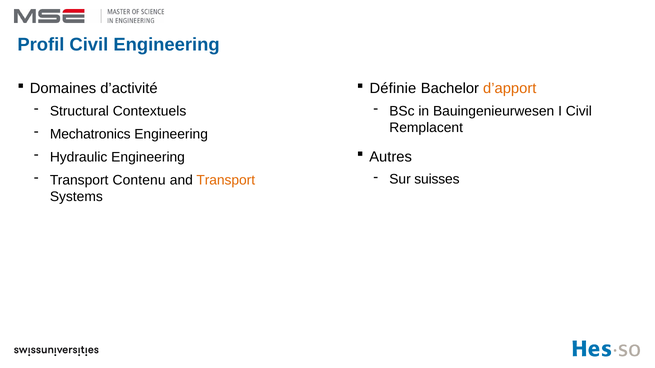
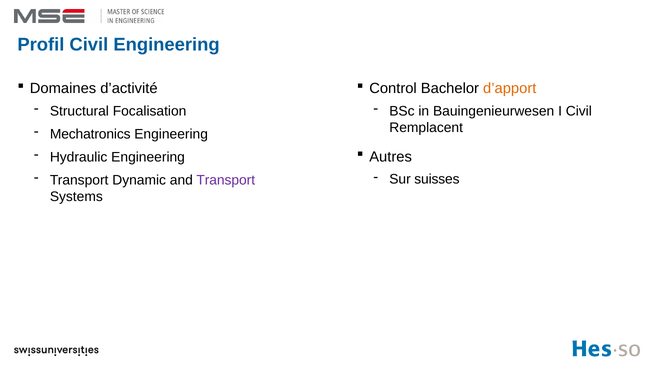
Définie: Définie -> Control (393, 89)
Contextuels: Contextuels -> Focalisation (150, 111)
Contenu: Contenu -> Dynamic (139, 180)
Transport colour: orange -> purple (226, 180)
